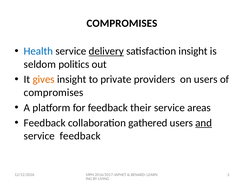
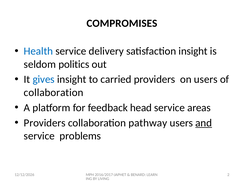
delivery underline: present -> none (106, 51)
gives colour: orange -> blue (44, 79)
private: private -> carried (116, 79)
compromises: compromises -> collaboration (54, 92)
their: their -> head (141, 108)
Feedback: Feedback -> Providers (45, 123)
gathered: gathered -> pathway (148, 123)
service feedback: feedback -> problems (80, 136)
